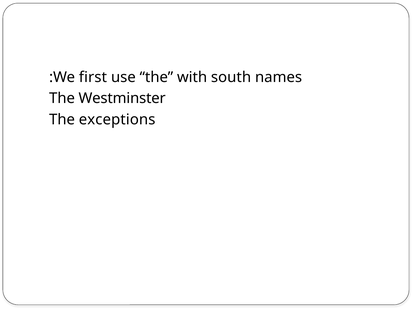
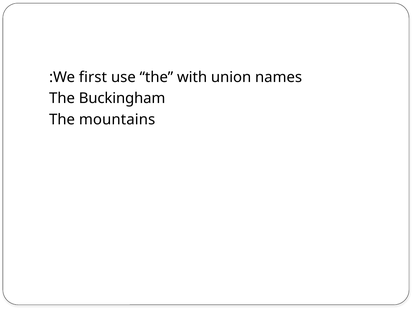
south: south -> union (231, 77)
Westminster: Westminster -> Buckingham (122, 98)
exceptions: exceptions -> mountains (117, 120)
